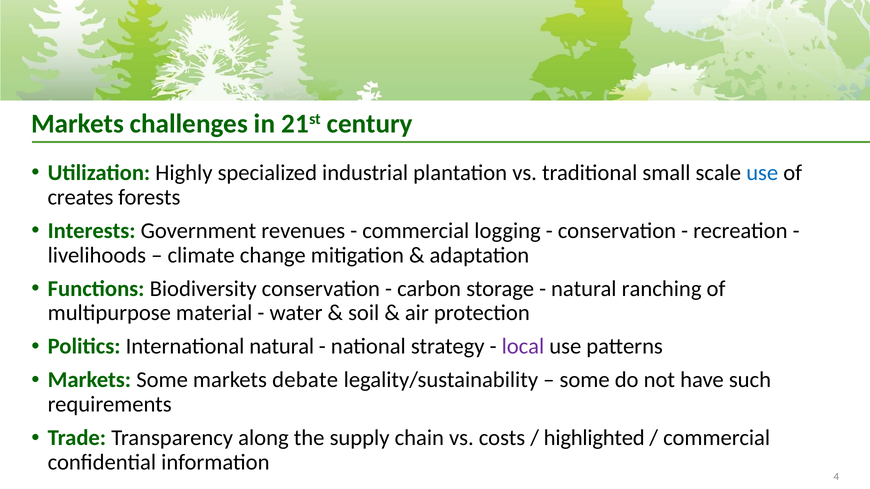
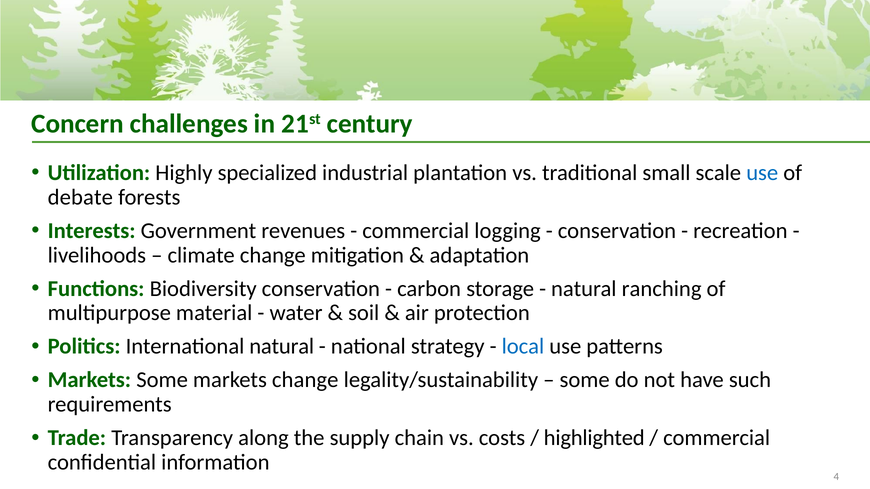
Markets: Markets -> Concern (78, 124)
creates: creates -> debate (80, 197)
local colour: purple -> blue (523, 347)
markets debate: debate -> change (305, 380)
